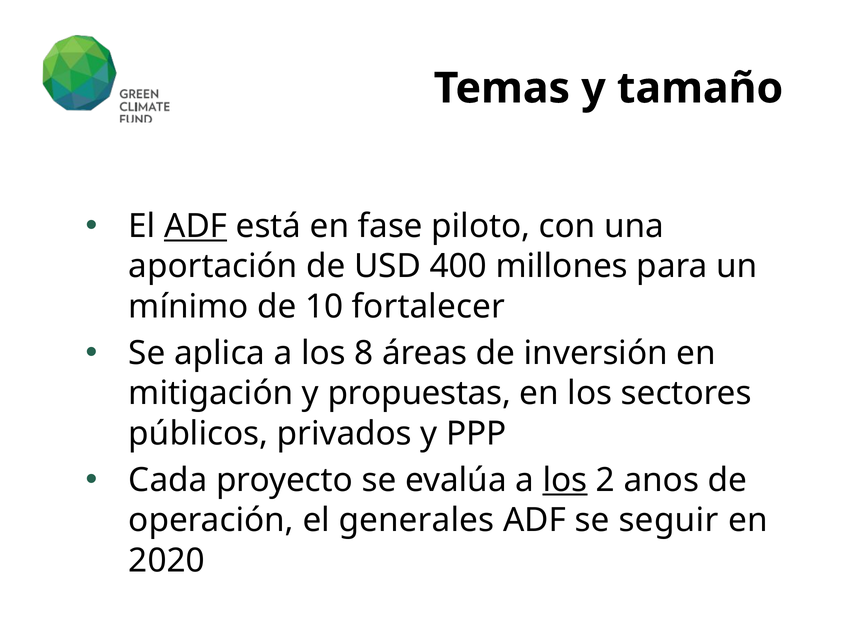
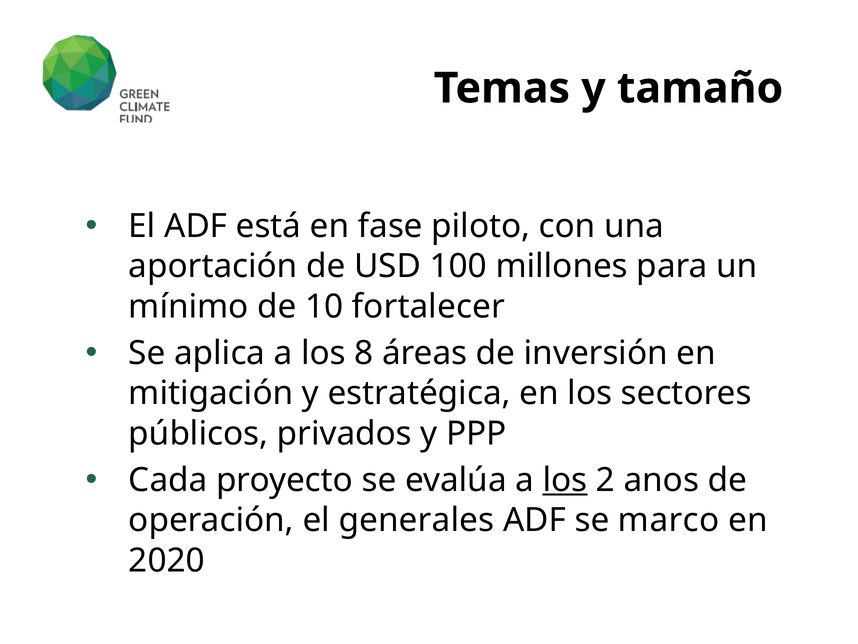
ADF underline: present -> none (196, 226)
400: 400 -> 100 (458, 266)
propuestas: propuestas -> estratégica (419, 393)
seguir: seguir -> marco (669, 520)
